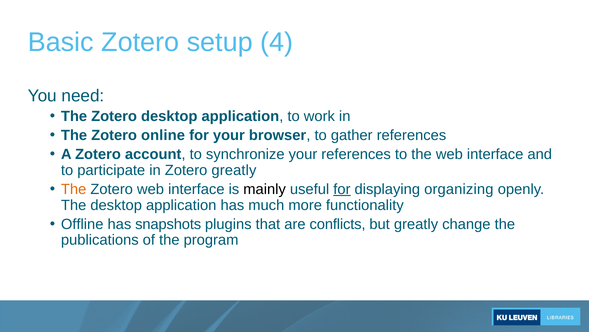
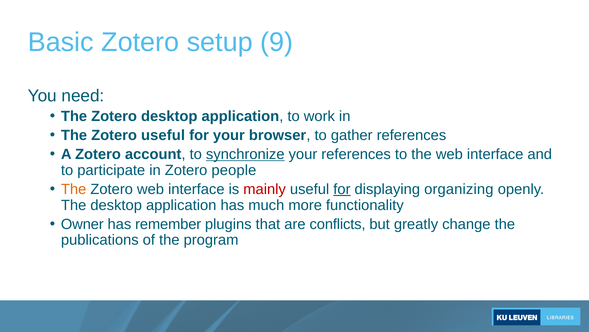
4: 4 -> 9 (277, 42)
Zotero online: online -> useful (163, 135)
synchronize underline: none -> present (245, 154)
Zotero greatly: greatly -> people (234, 170)
mainly colour: black -> red (265, 189)
Offline: Offline -> Owner (82, 224)
snapshots: snapshots -> remember (168, 224)
